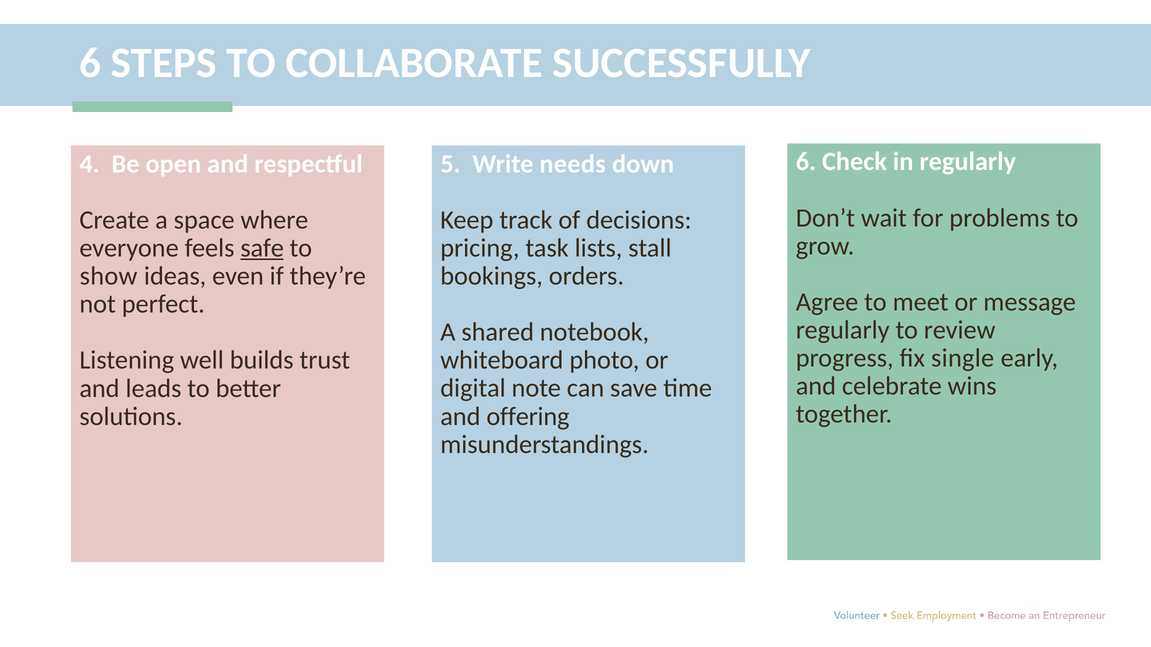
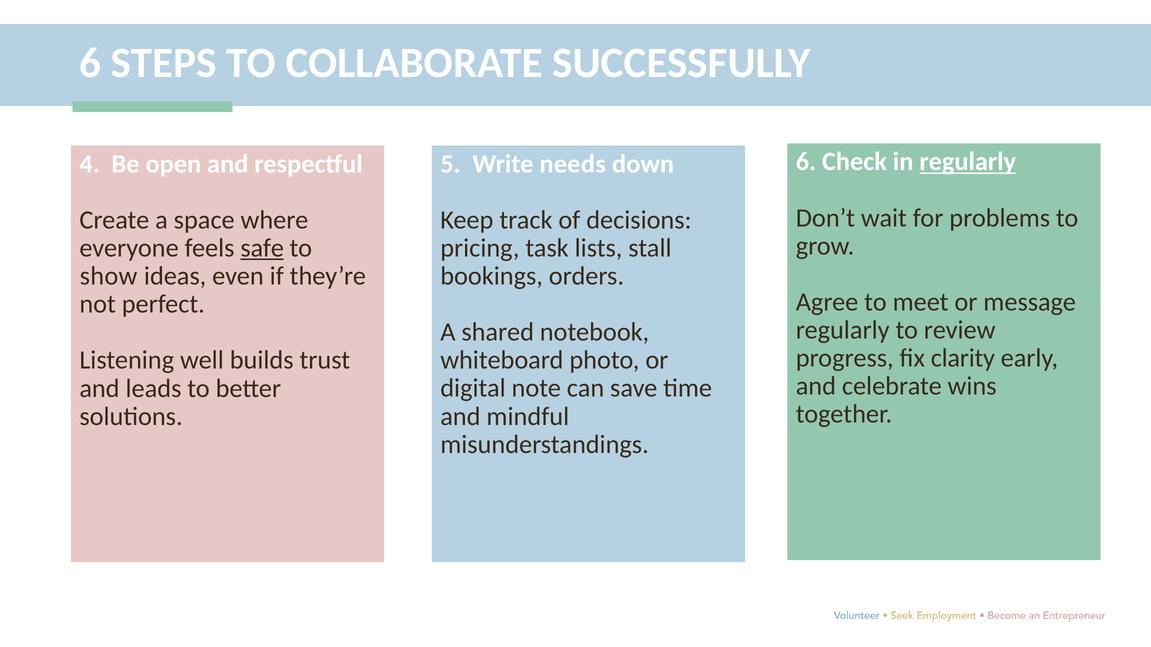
regularly underline: none -> present (968, 162)
single: single -> clarity (963, 358)
offering: offering -> mindful (528, 417)
